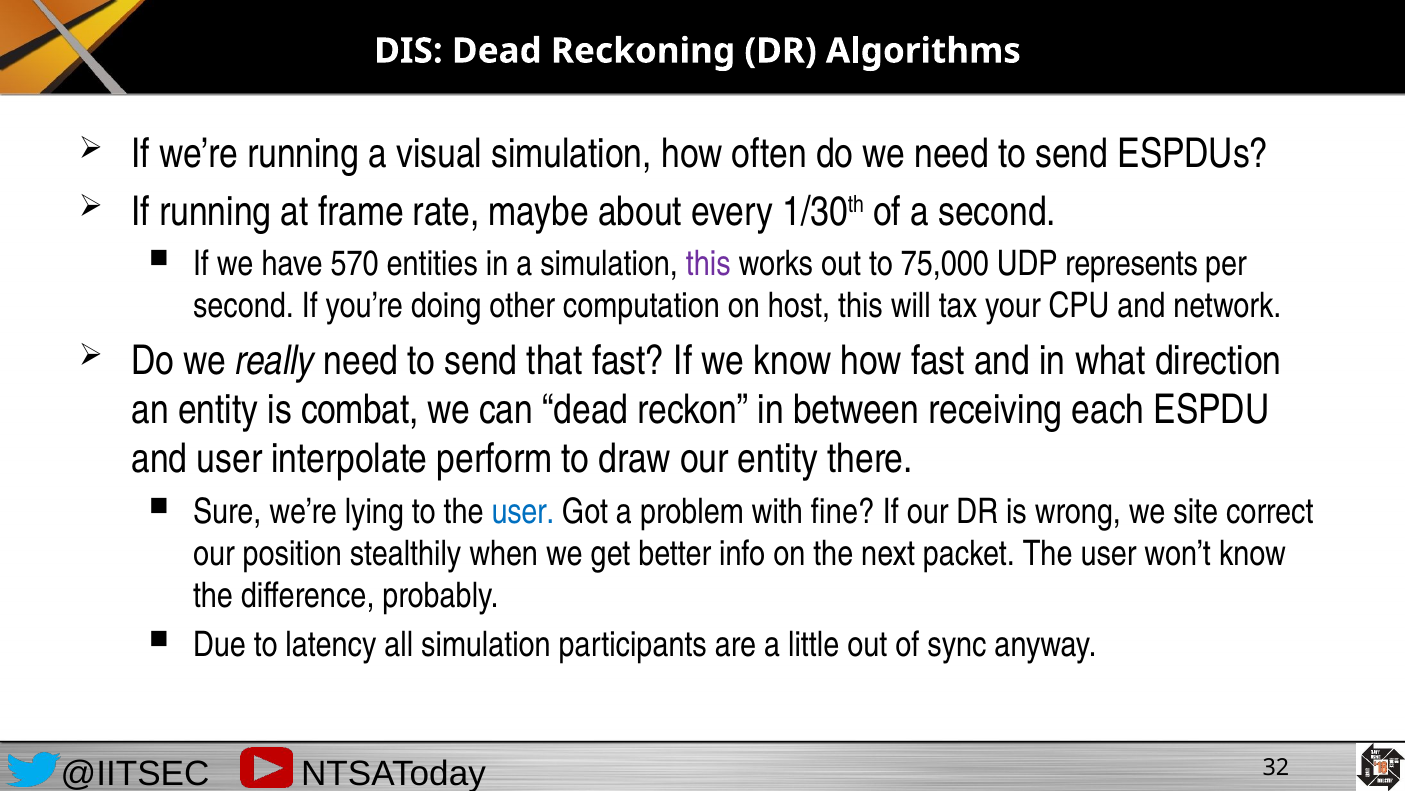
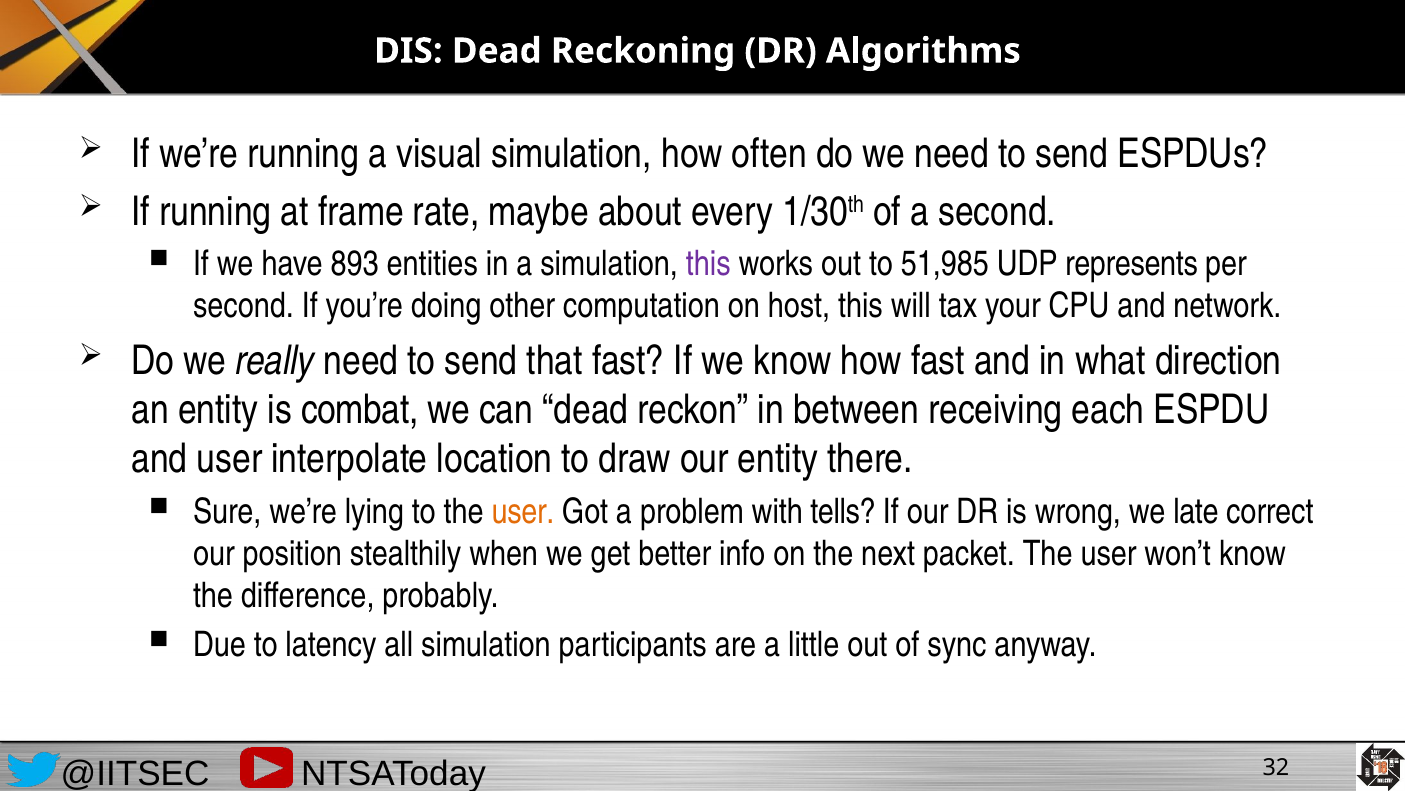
570: 570 -> 893 (355, 264)
75,000: 75,000 -> 51,985 (945, 264)
perform: perform -> location (495, 459)
user colour: blue -> orange (523, 511)
fine: fine -> tells (843, 511)
site: site -> late (1196, 511)
